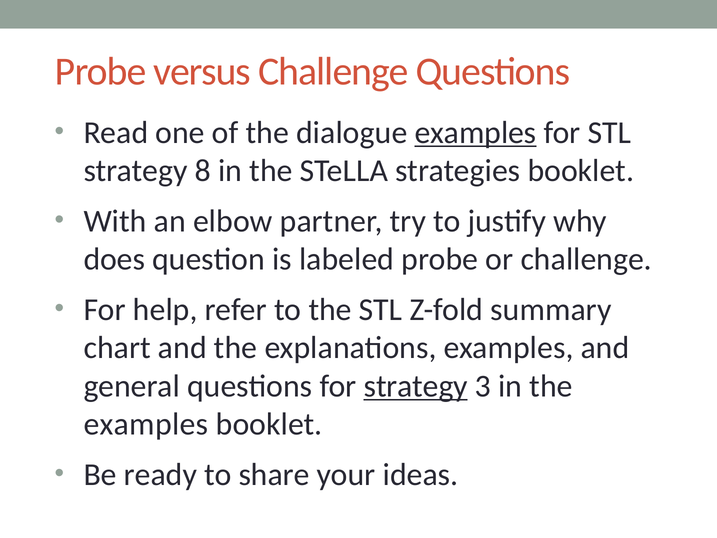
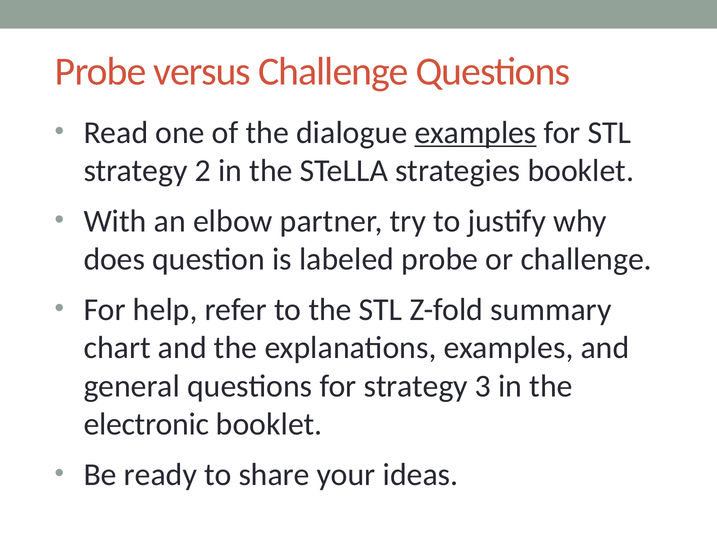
8: 8 -> 2 (203, 171)
strategy underline: present -> none (416, 386)
examples: examples -> electronic (146, 424)
